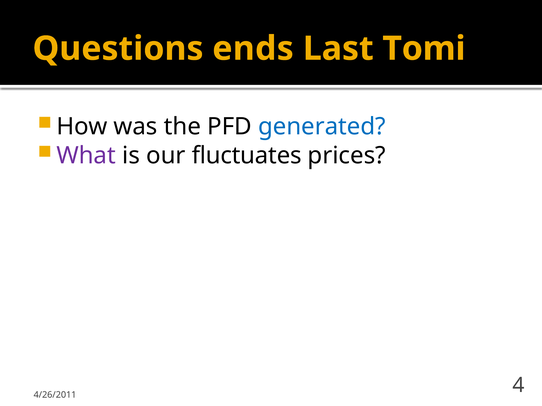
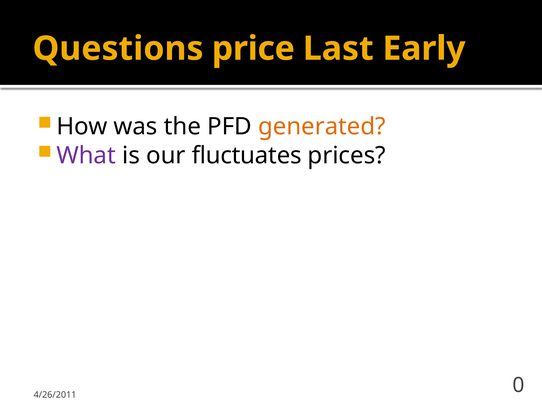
ends: ends -> price (253, 49)
Tomi: Tomi -> Early (424, 49)
generated colour: blue -> orange (322, 127)
4: 4 -> 0 (518, 386)
